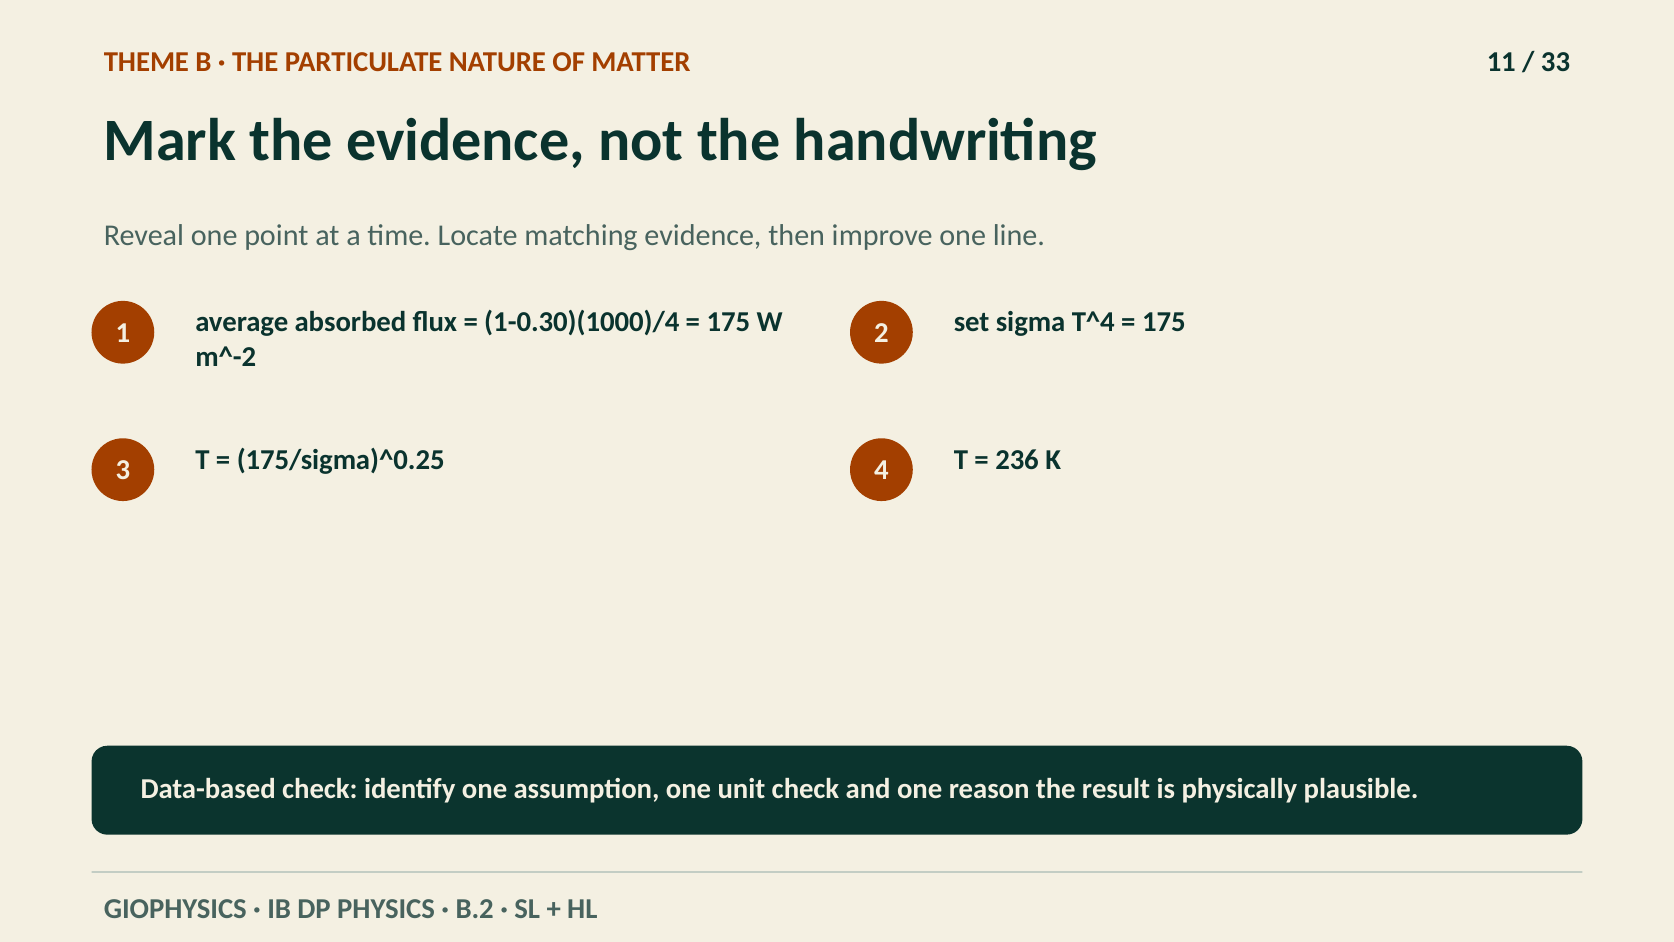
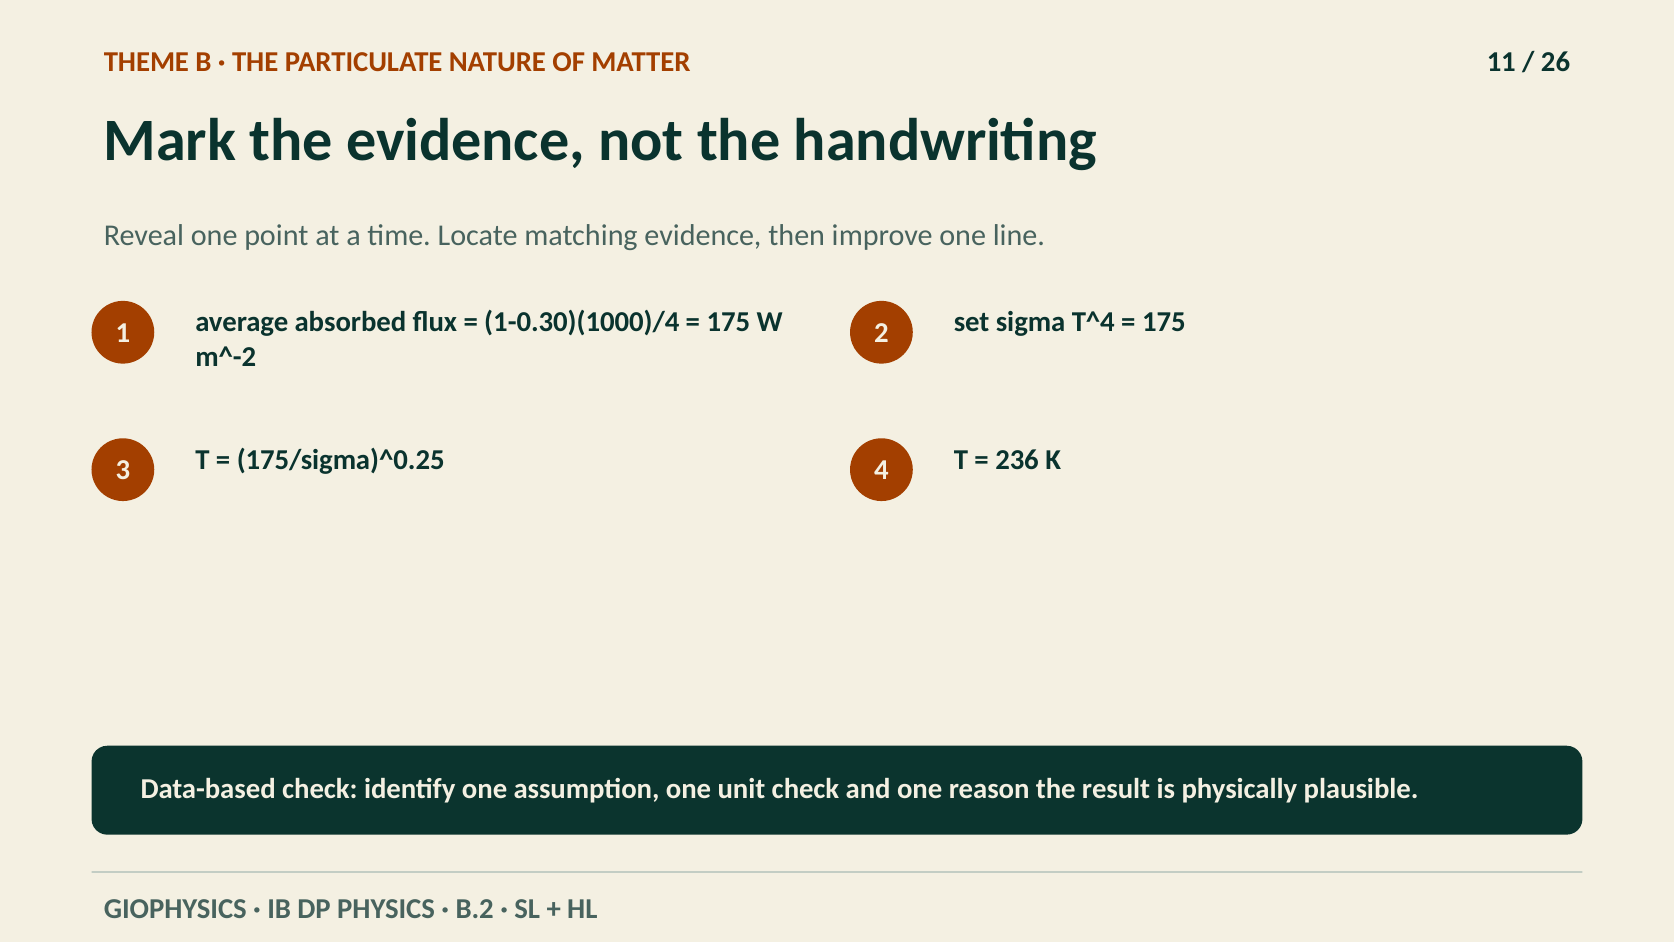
33: 33 -> 26 (1556, 62)
